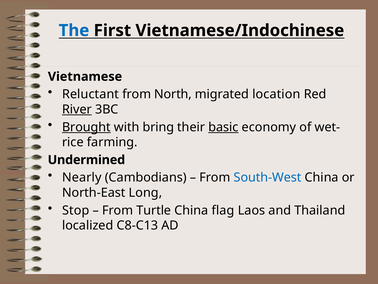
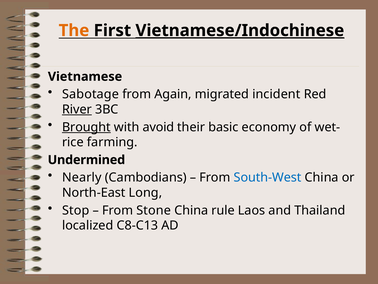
The colour: blue -> orange (74, 30)
Vietnamese/Indochinese underline: none -> present (240, 30)
Reluctant: Reluctant -> Sabotage (91, 94)
North: North -> Again (173, 94)
location: location -> incident (276, 94)
bring: bring -> avoid (158, 127)
basic underline: present -> none (223, 127)
Turtle: Turtle -> Stone (154, 210)
flag: flag -> rule (223, 210)
